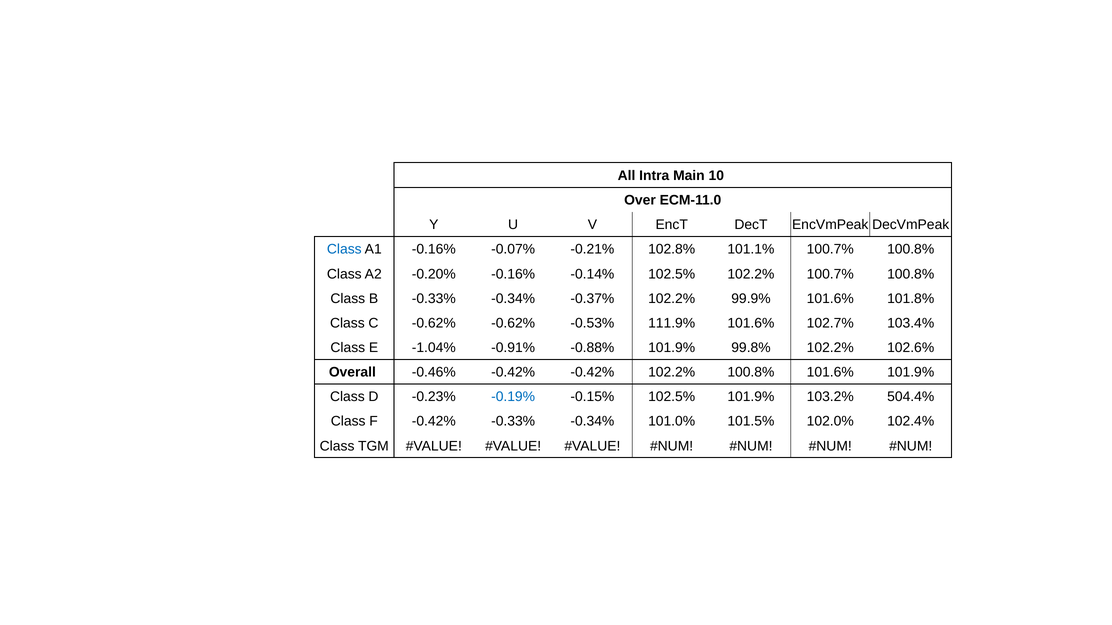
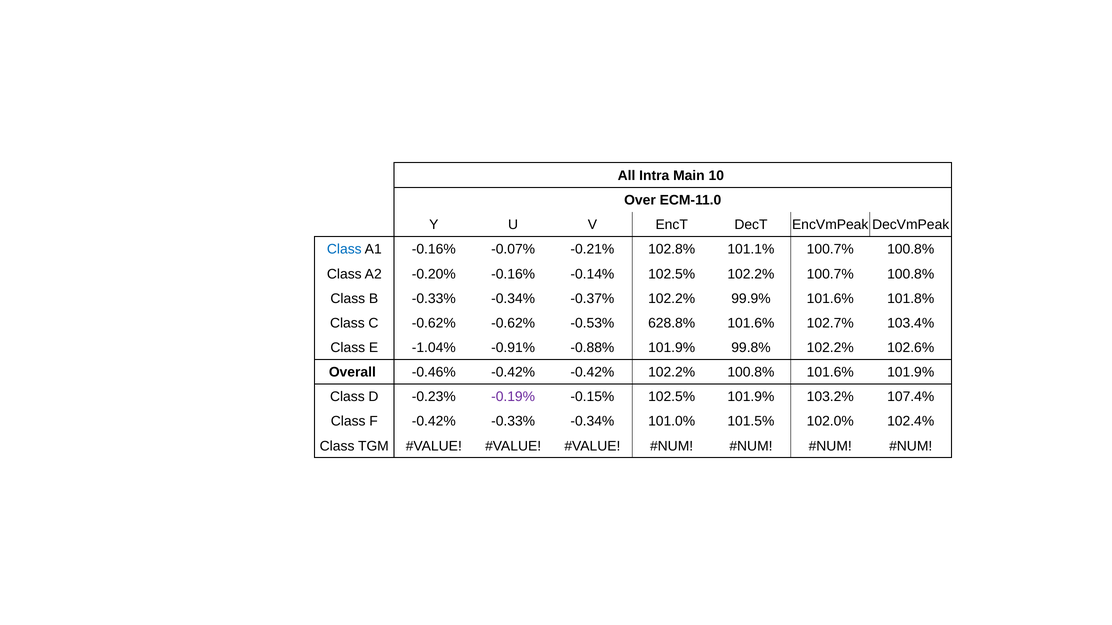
111.9%: 111.9% -> 628.8% (672, 323)
-0.19% colour: blue -> purple (513, 397)
504.4%: 504.4% -> 107.4% (911, 397)
